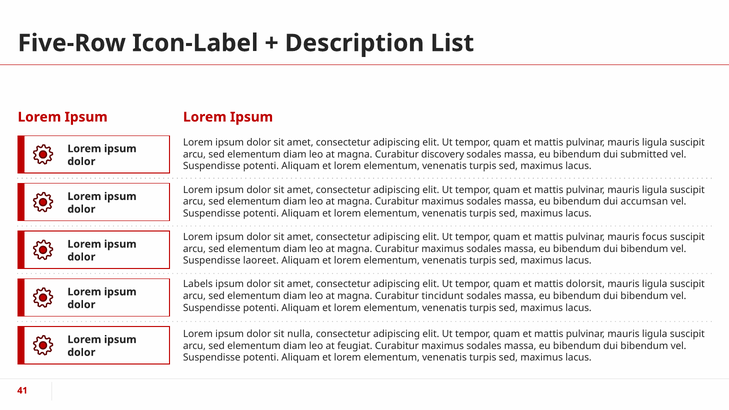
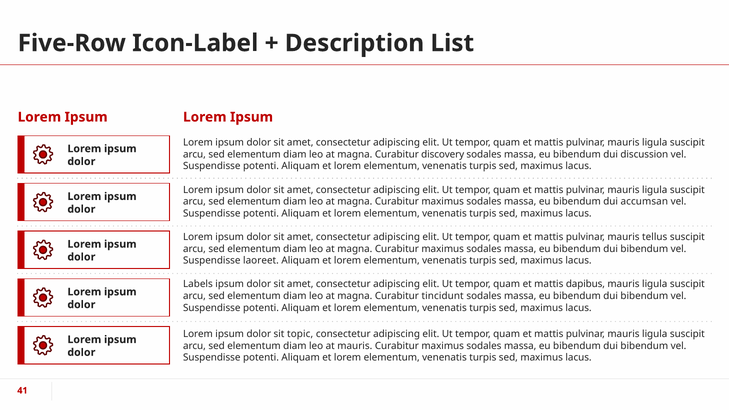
submitted: submitted -> discussion (644, 154)
focus: focus -> tellus (655, 237)
dolorsit: dolorsit -> dapibus (585, 284)
nulla: nulla -> topic (300, 334)
at feugiat: feugiat -> mauris (355, 346)
